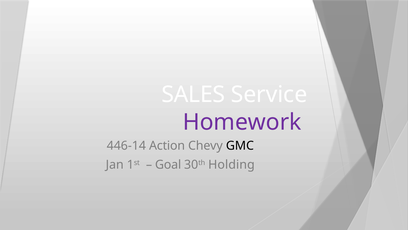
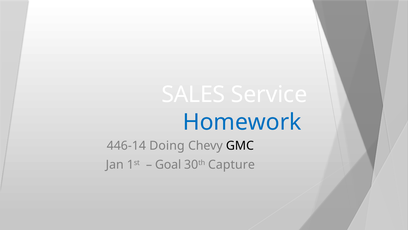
Homework colour: purple -> blue (242, 122)
Action: Action -> Doing (167, 145)
Holding: Holding -> Capture (231, 164)
